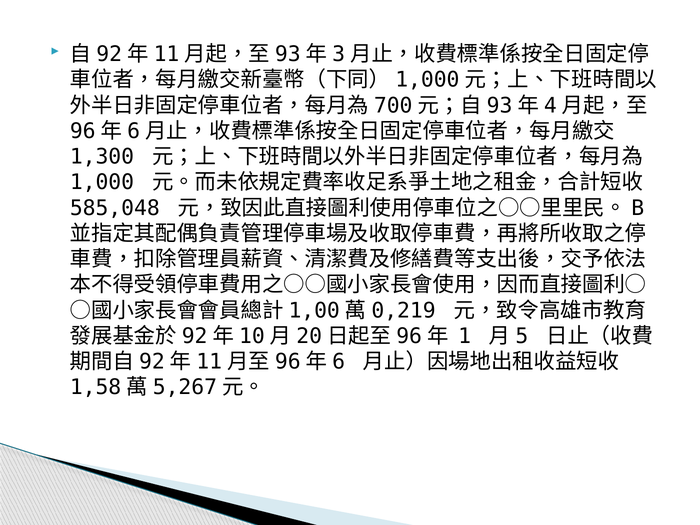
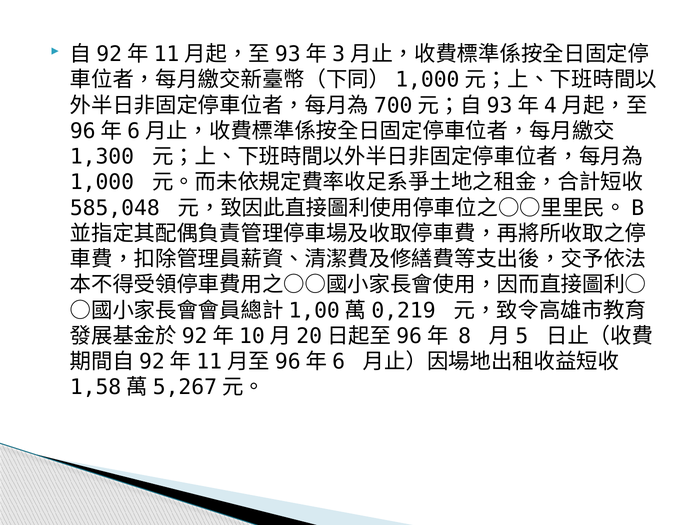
1: 1 -> 8 (465, 336)
